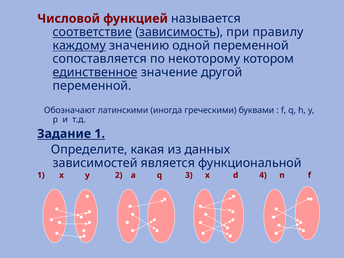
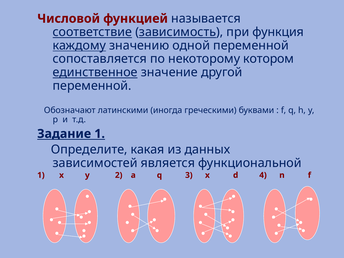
правилу: правилу -> функция (278, 32)
